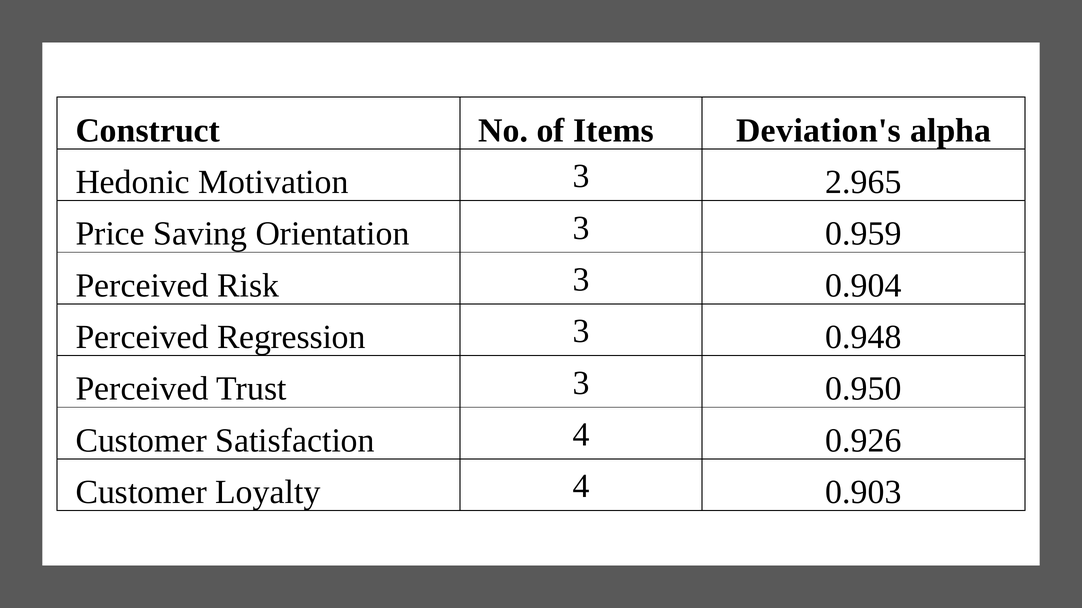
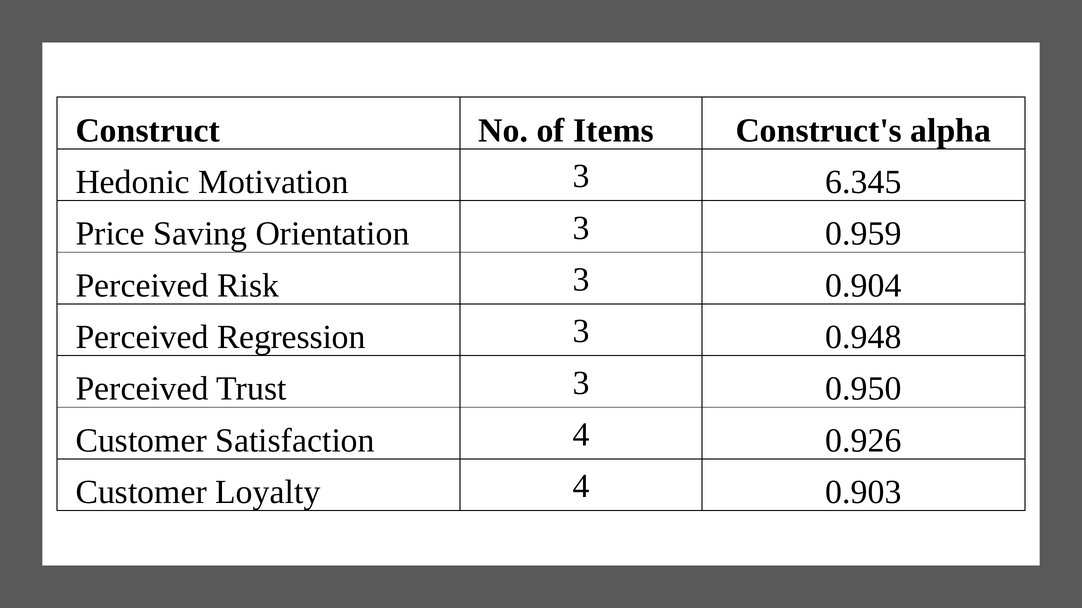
Deviation's: Deviation's -> Construct's (819, 131)
2.965: 2.965 -> 6.345 (863, 182)
